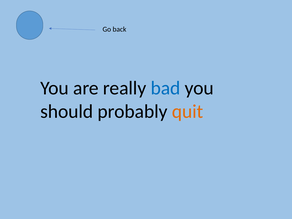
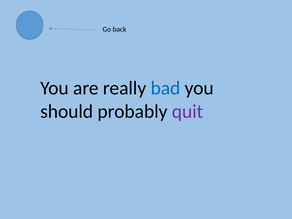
quit colour: orange -> purple (188, 111)
